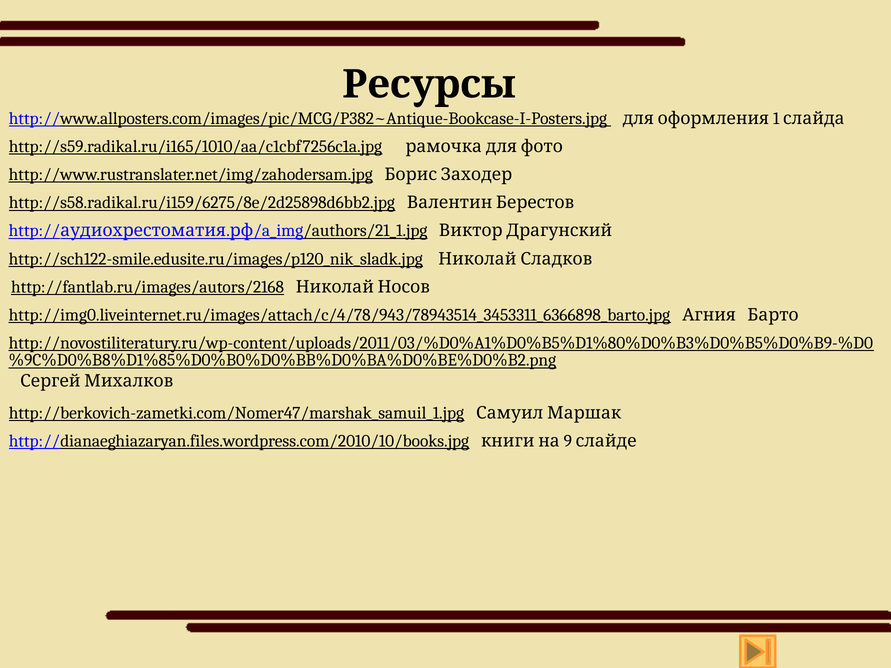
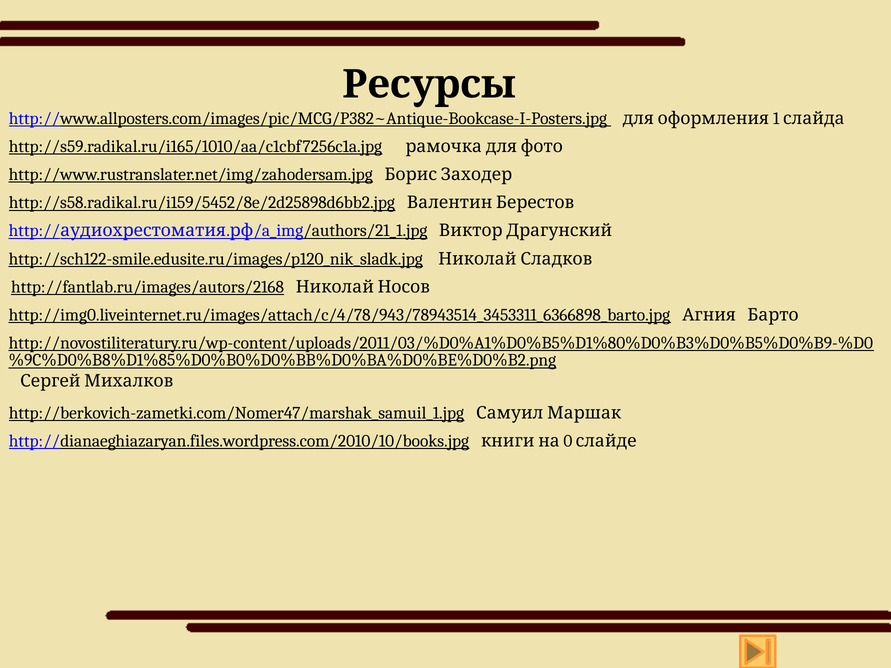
http://s58.radikal.ru/i159/6275/8e/2d25898d6bb2.jpg: http://s58.radikal.ru/i159/6275/8e/2d25898d6bb2.jpg -> http://s58.radikal.ru/i159/5452/8e/2d25898d6bb2.jpg (202, 203)
9: 9 -> 0 (568, 441)
